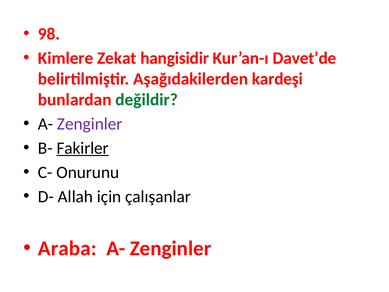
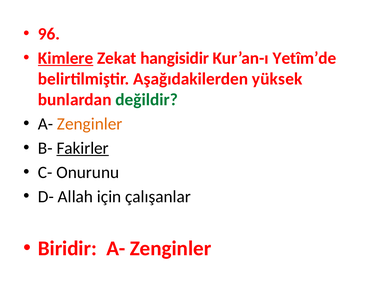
98: 98 -> 96 (49, 34)
Kimlere underline: none -> present (66, 58)
Davet’de: Davet’de -> Yetîm’de (304, 58)
kardeşi: kardeşi -> yüksek (277, 79)
Zenginler colour: purple -> orange (90, 124)
Araba: Araba -> Biridir (67, 248)
